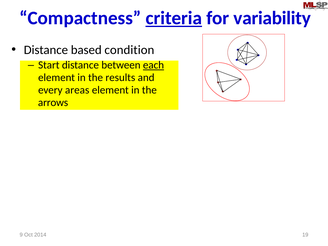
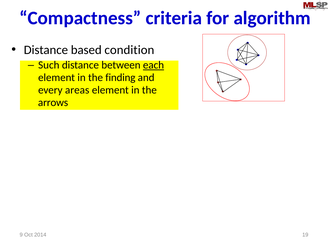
criteria underline: present -> none (174, 18)
variability: variability -> algorithm (272, 18)
Start: Start -> Such (49, 65)
results: results -> finding (120, 78)
